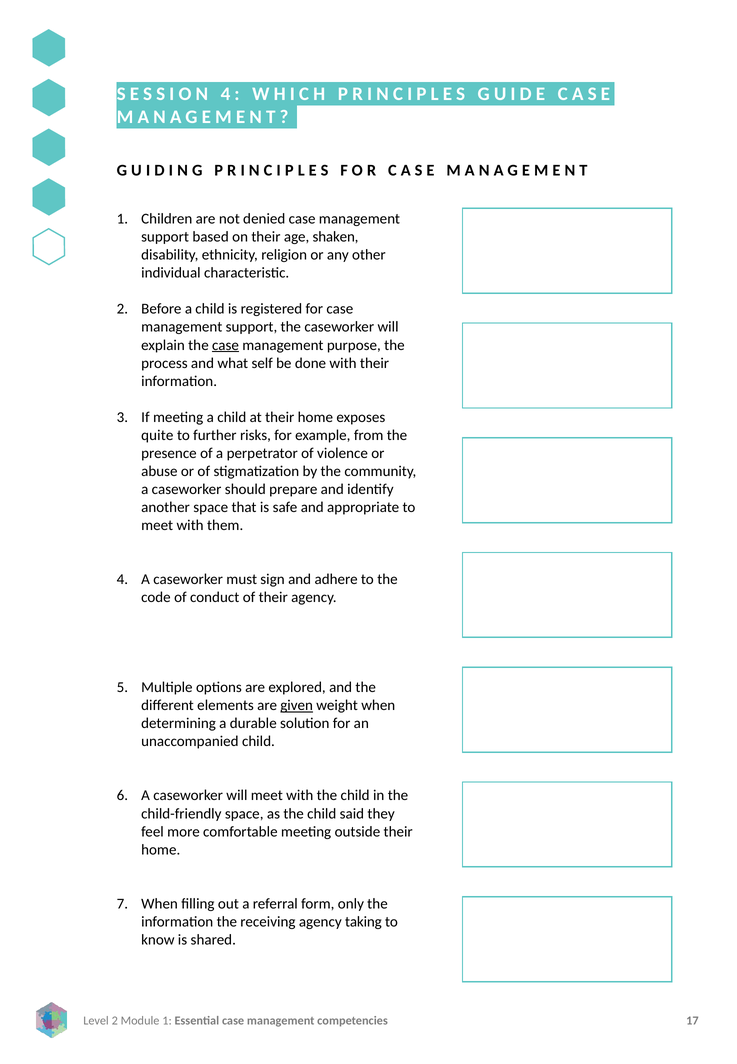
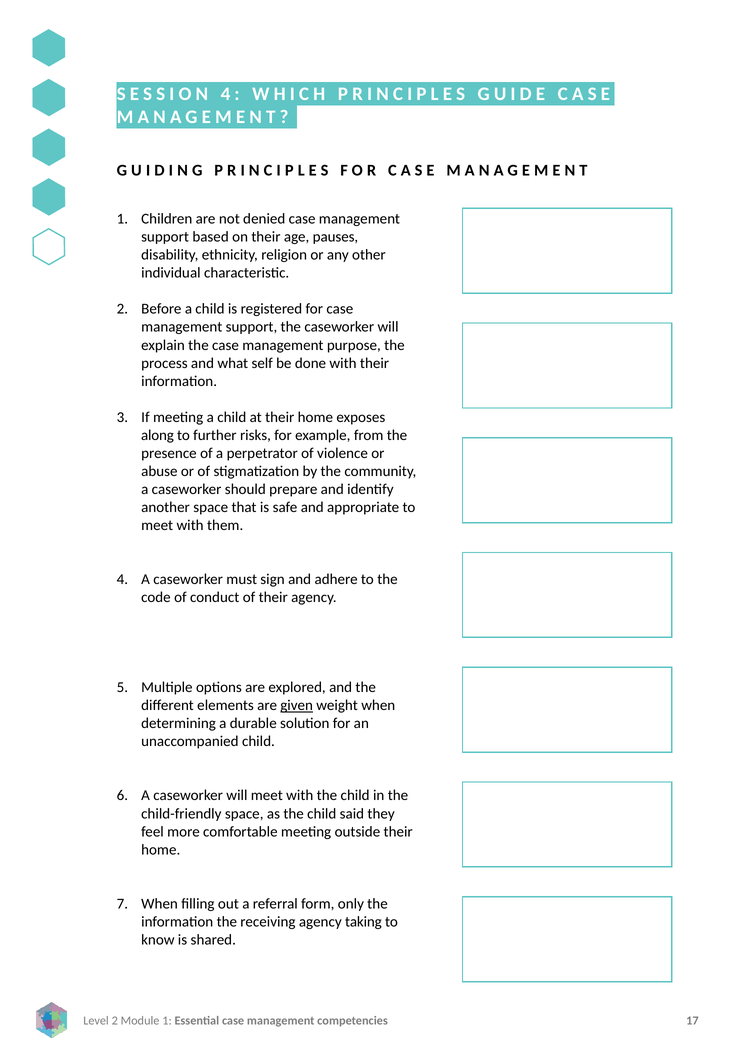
shaken: shaken -> pauses (335, 237)
case underline: present -> none (225, 345)
quite: quite -> along (157, 435)
